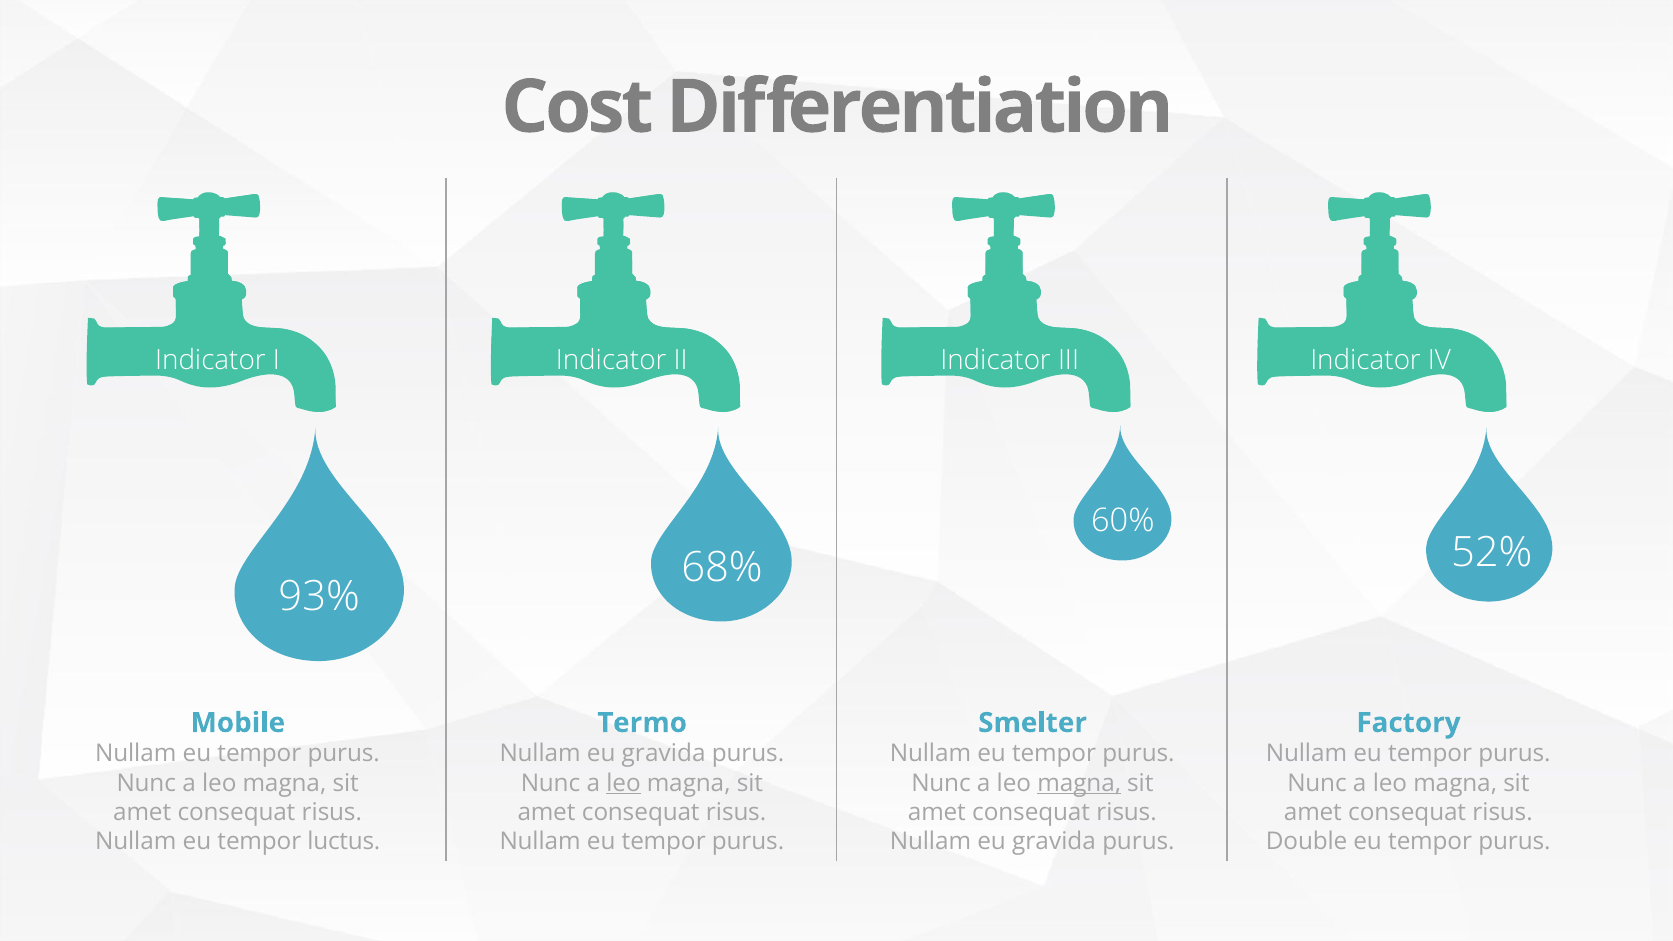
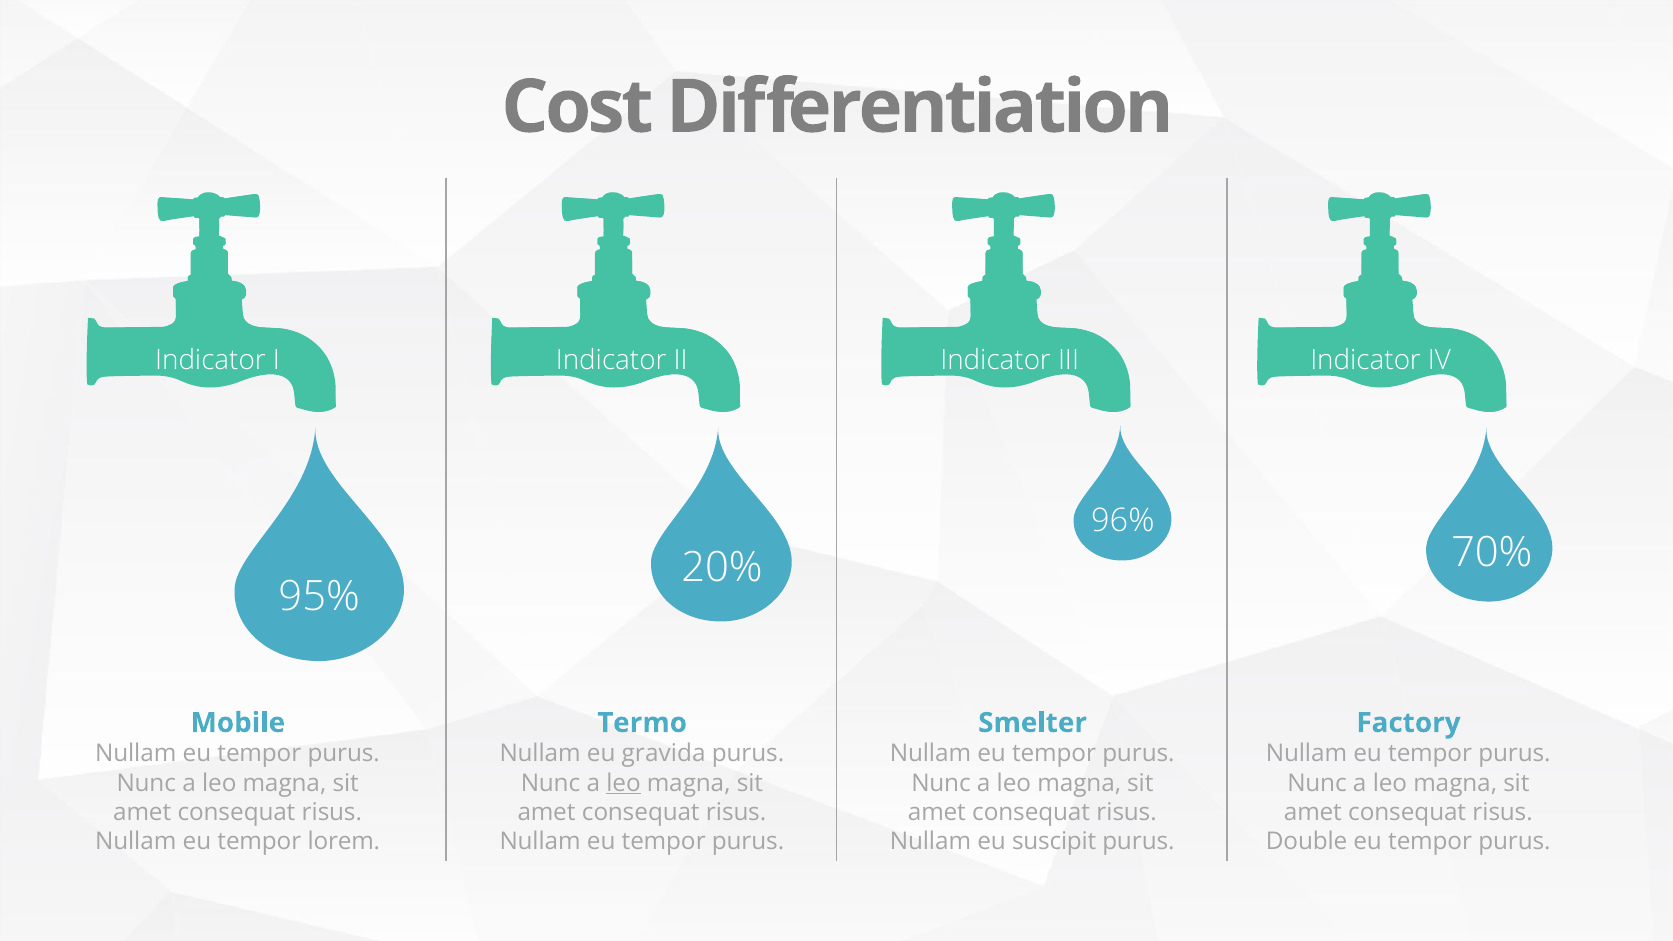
60%: 60% -> 96% (1123, 521)
52%: 52% -> 70% (1492, 553)
68%: 68% -> 20% (722, 567)
93%: 93% -> 95% (319, 597)
magna underline: present -> none (1079, 783)
luctus: luctus -> lorem (344, 842)
gravida: gravida -> suscipit (1054, 842)
